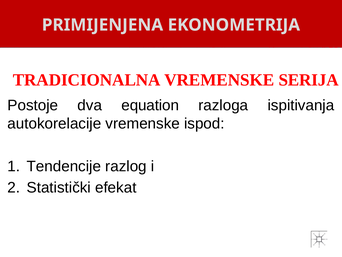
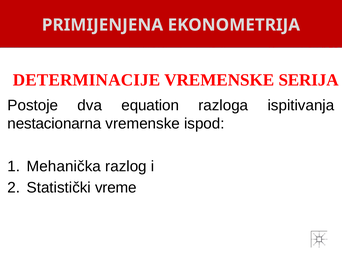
TRADICIONALNA: TRADICIONALNA -> DETERMINACIJE (87, 80)
autokorelacije: autokorelacije -> nestacionarna (54, 123)
Tendencije: Tendencije -> Mehanička (64, 166)
efekat: efekat -> vreme (116, 187)
